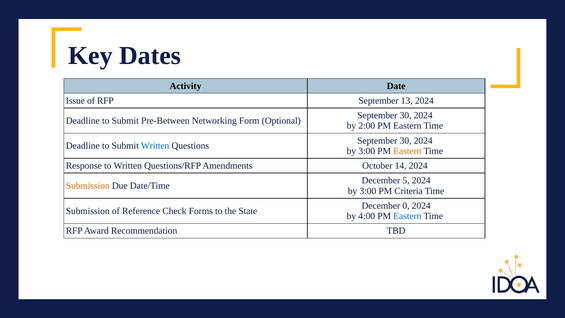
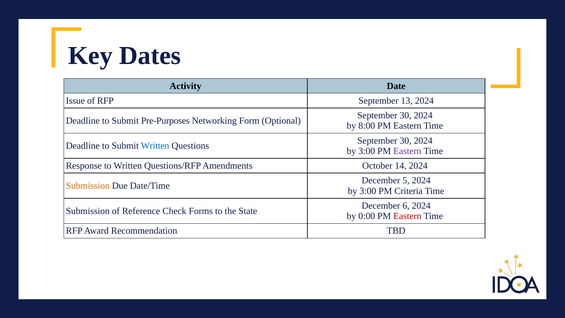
Pre-Between: Pre-Between -> Pre-Purposes (165, 121)
2:00: 2:00 -> 8:00 (367, 126)
Eastern colour: orange -> purple (407, 151)
0: 0 -> 6 (406, 206)
4:00: 4:00 -> 0:00 (367, 216)
Eastern colour: blue -> red (407, 216)
